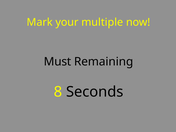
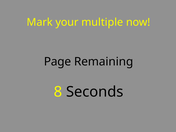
Must: Must -> Page (57, 62)
